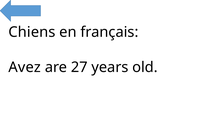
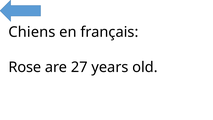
Avez: Avez -> Rose (25, 67)
